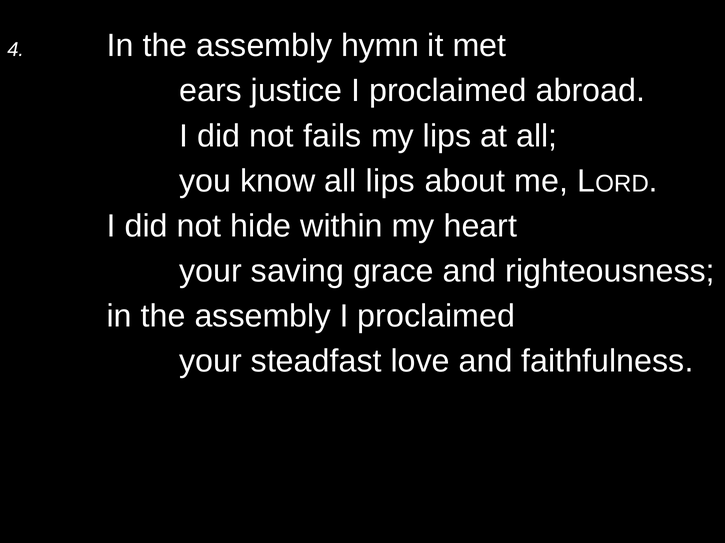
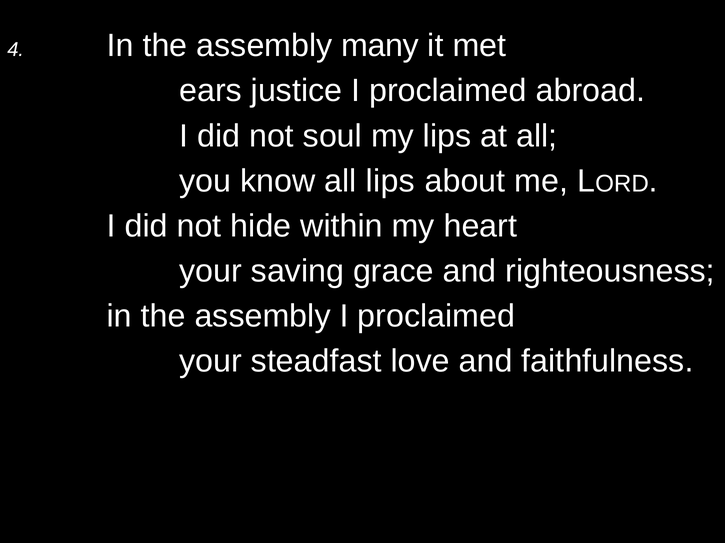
hymn: hymn -> many (380, 46)
fails: fails -> soul (332, 136)
